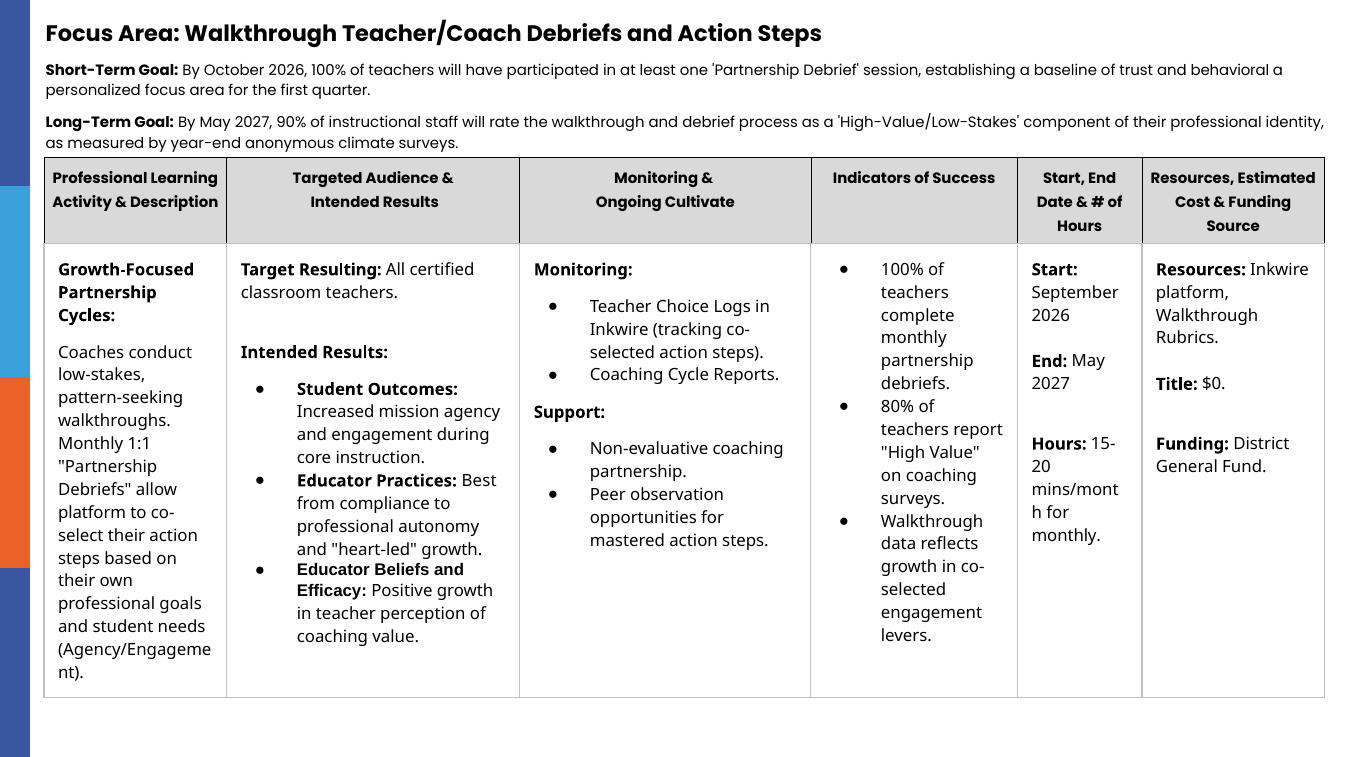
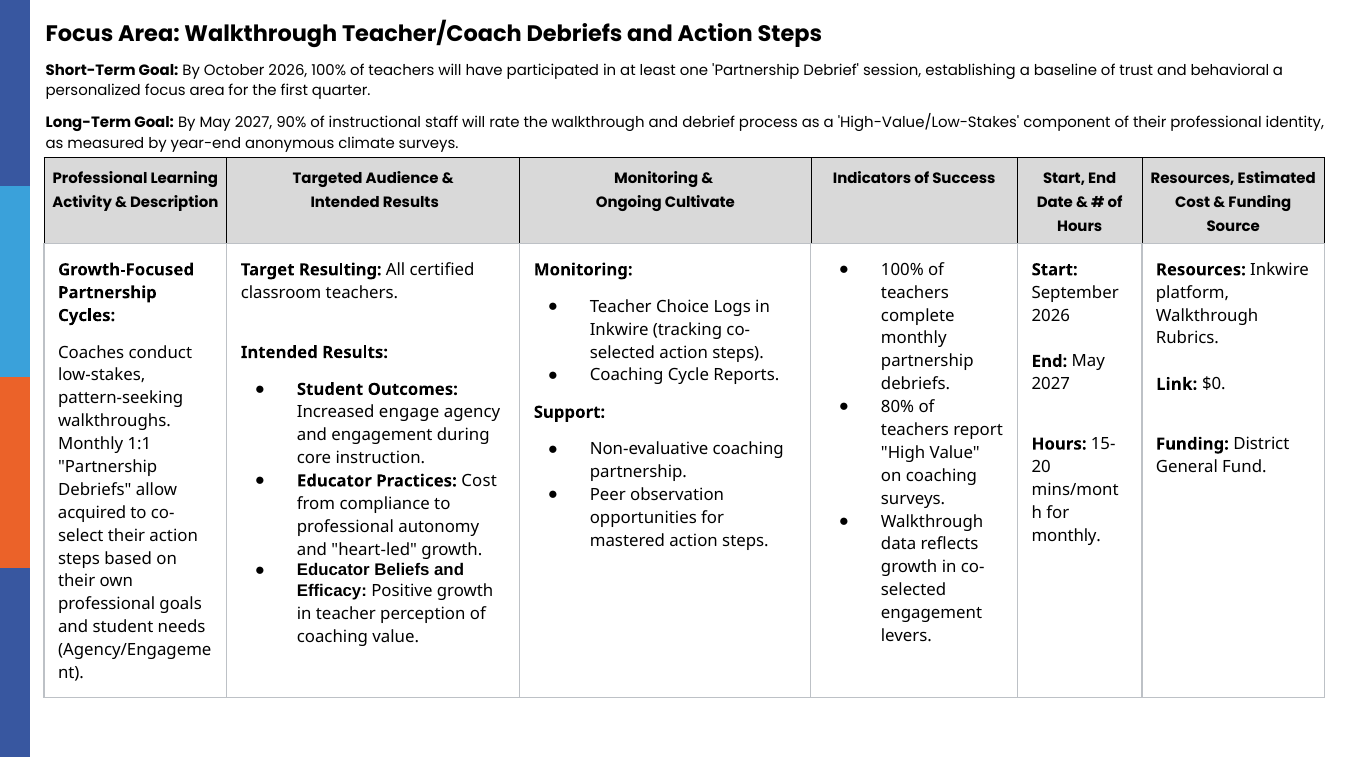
Title: Title -> Link (1177, 384)
mission: mission -> engage (409, 412)
Practices Best: Best -> Cost (479, 481)
platform: platform -> acquired (92, 513)
